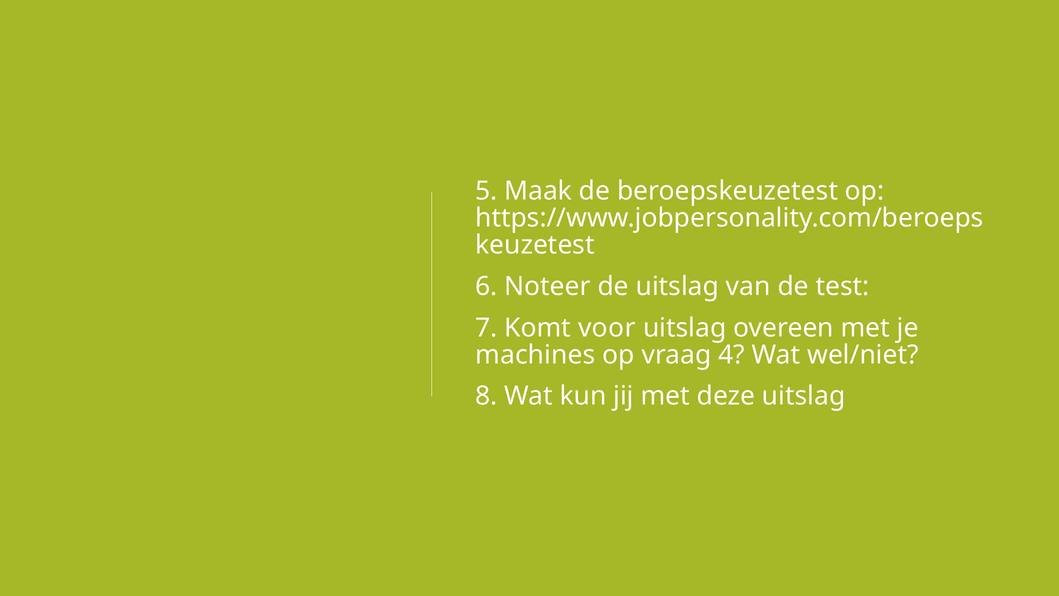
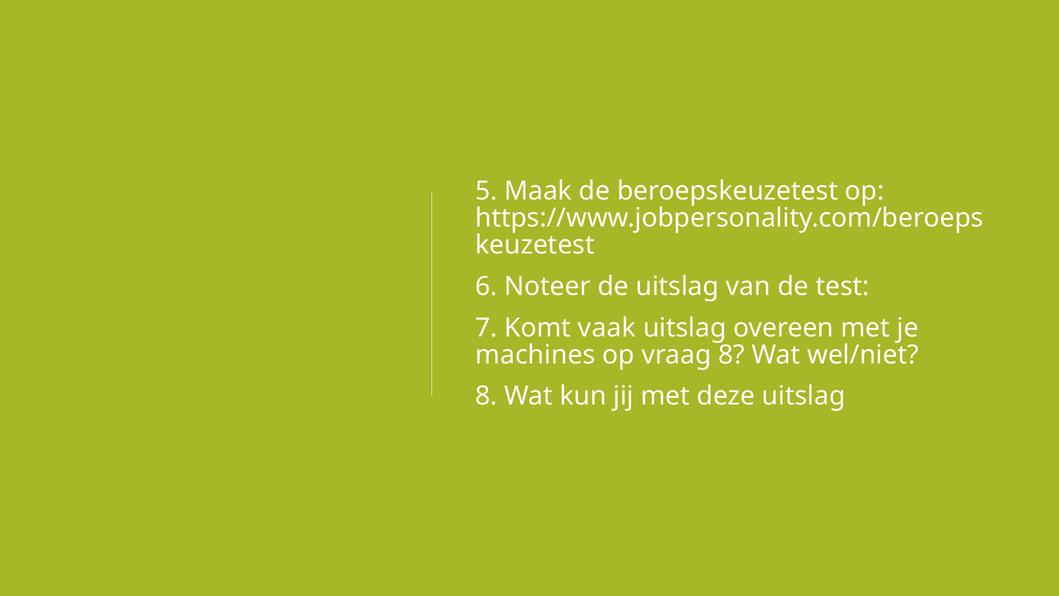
voor: voor -> vaak (607, 328)
vraag 4: 4 -> 8 (732, 355)
